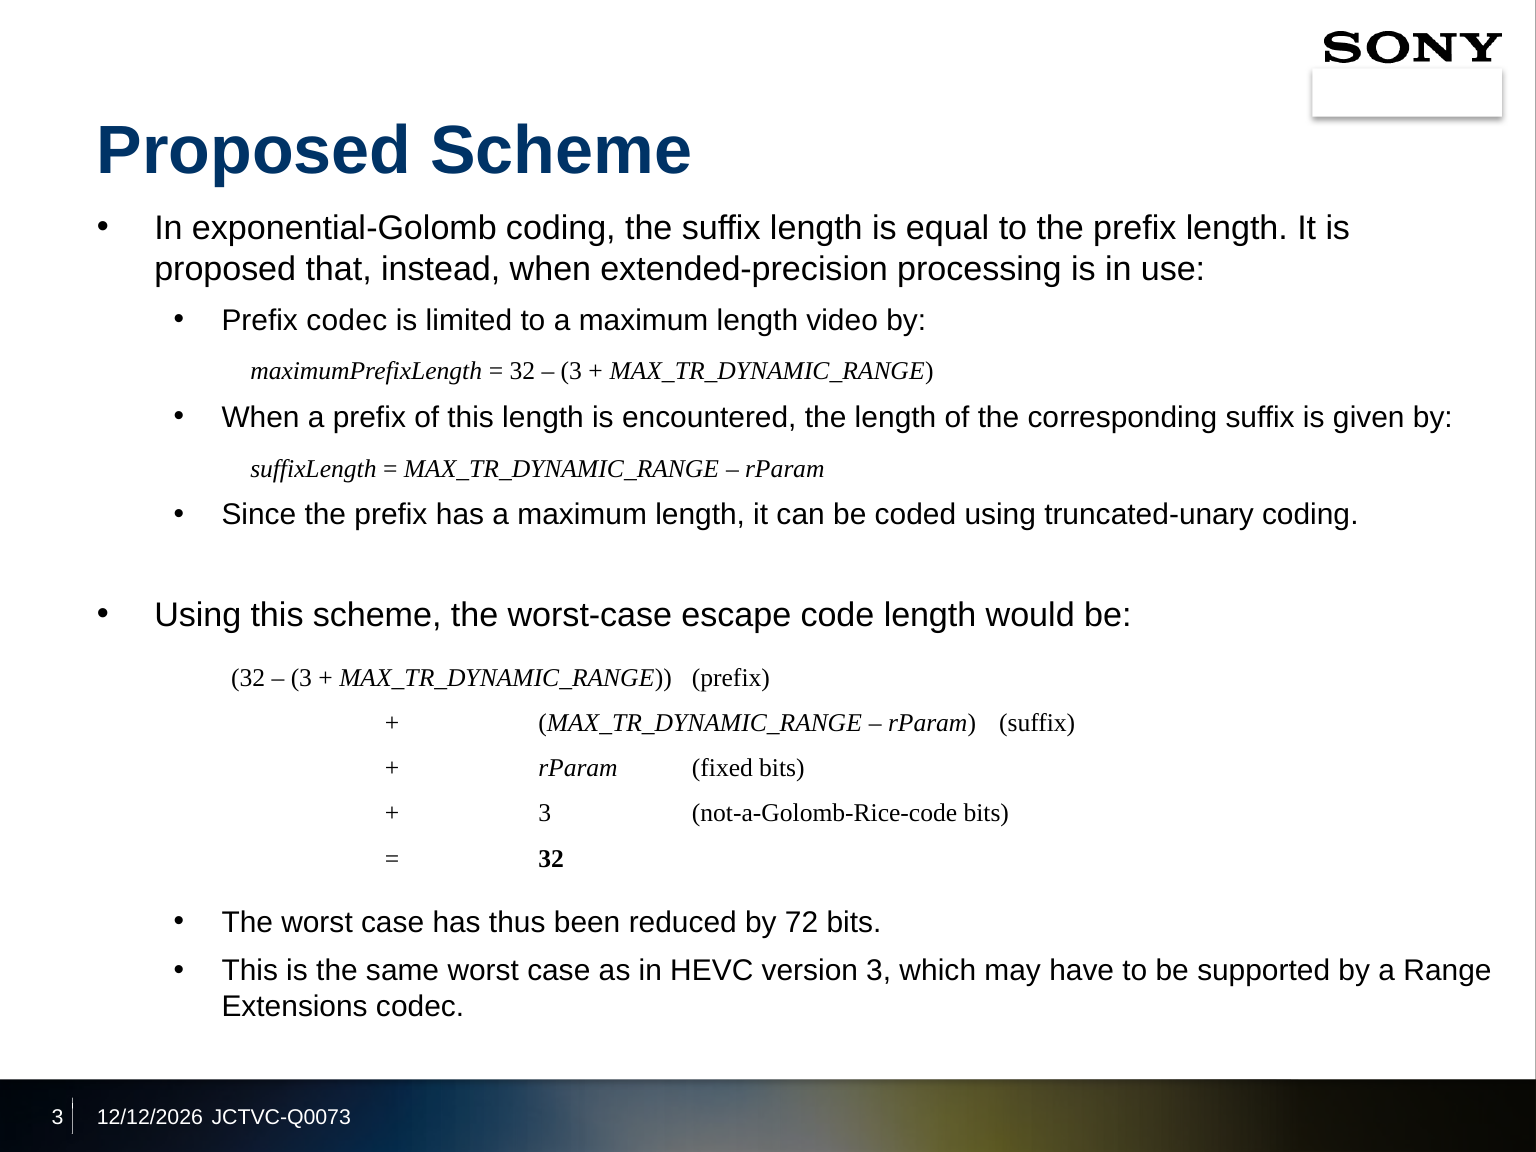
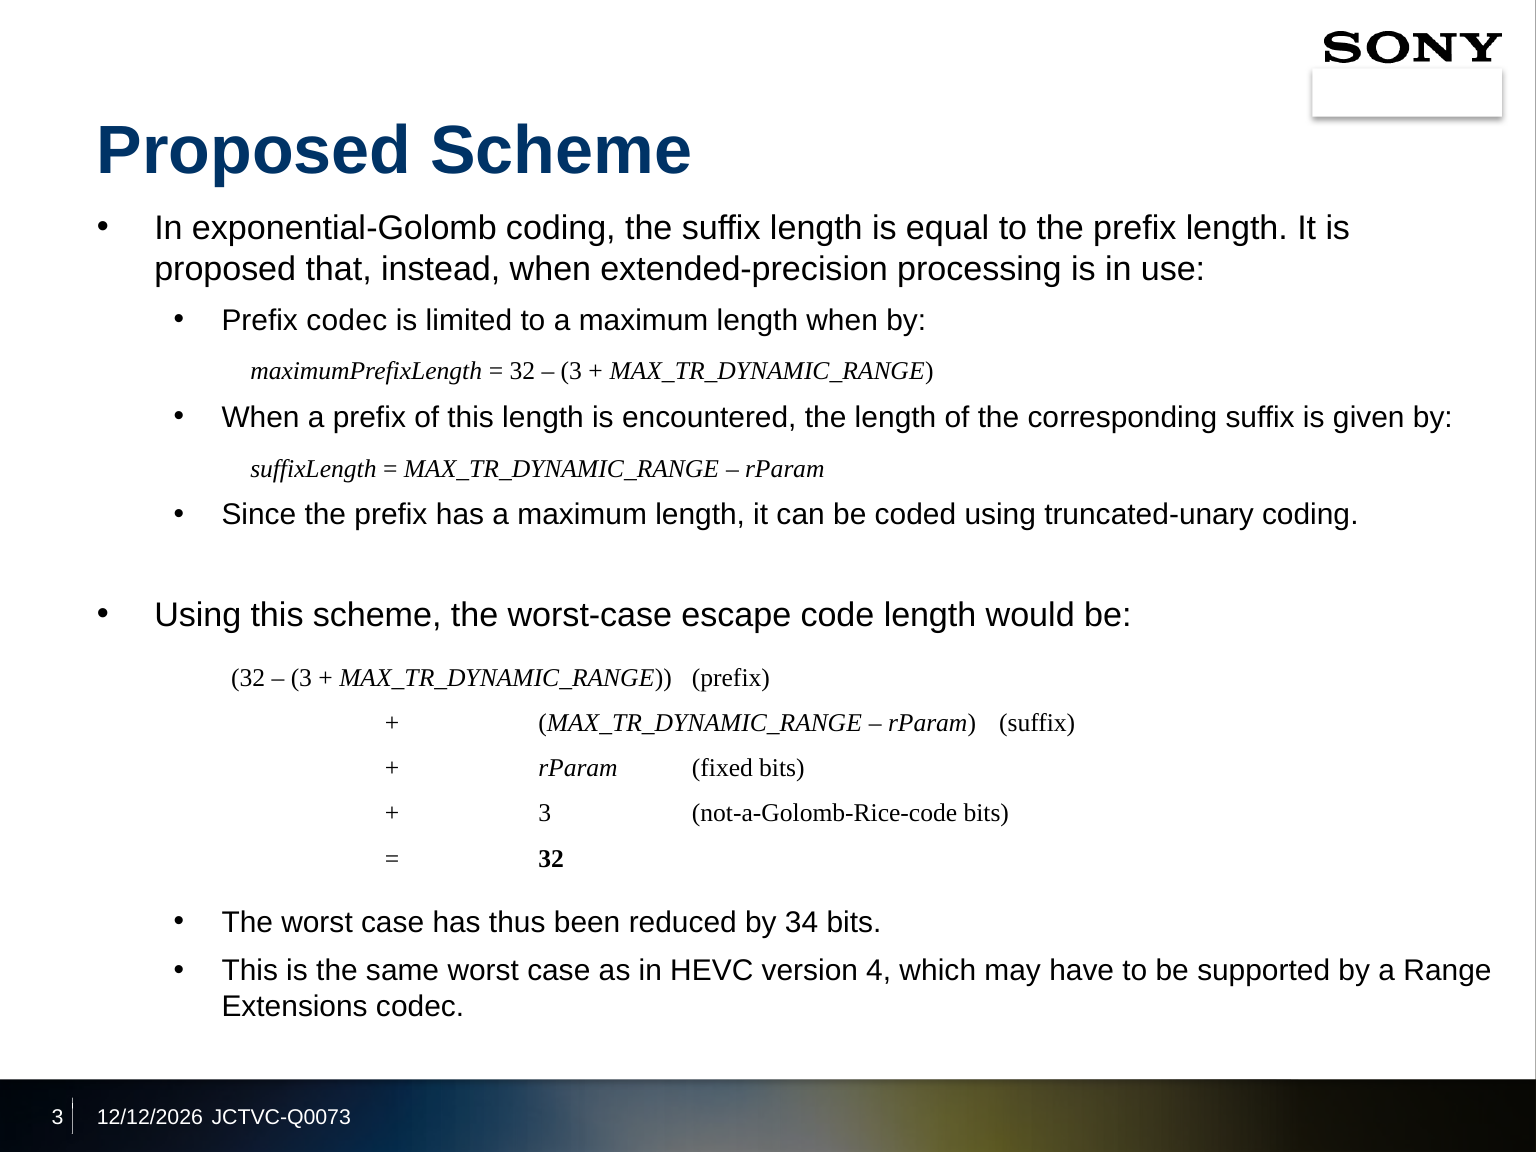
length video: video -> when (842, 320)
72: 72 -> 34 (802, 922)
version 3: 3 -> 4 (879, 971)
